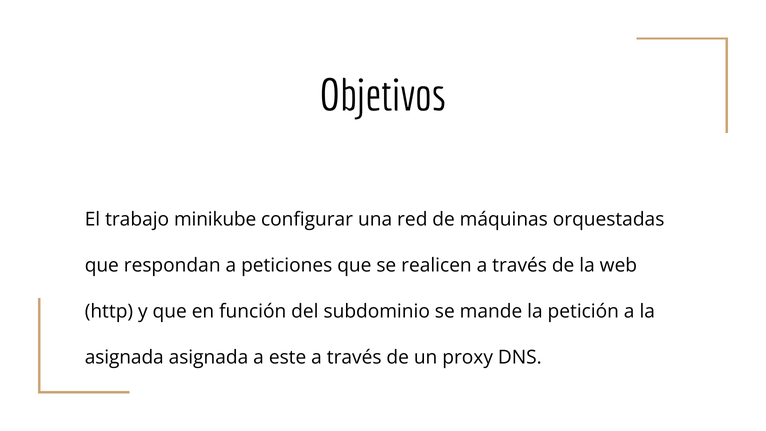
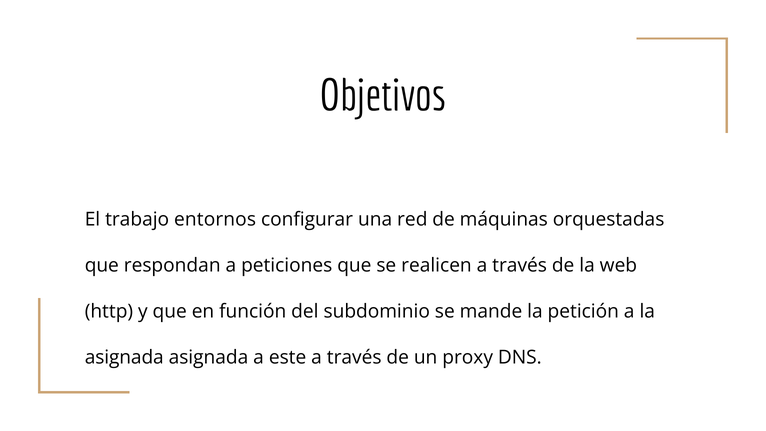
minikube: minikube -> entornos (215, 219)
